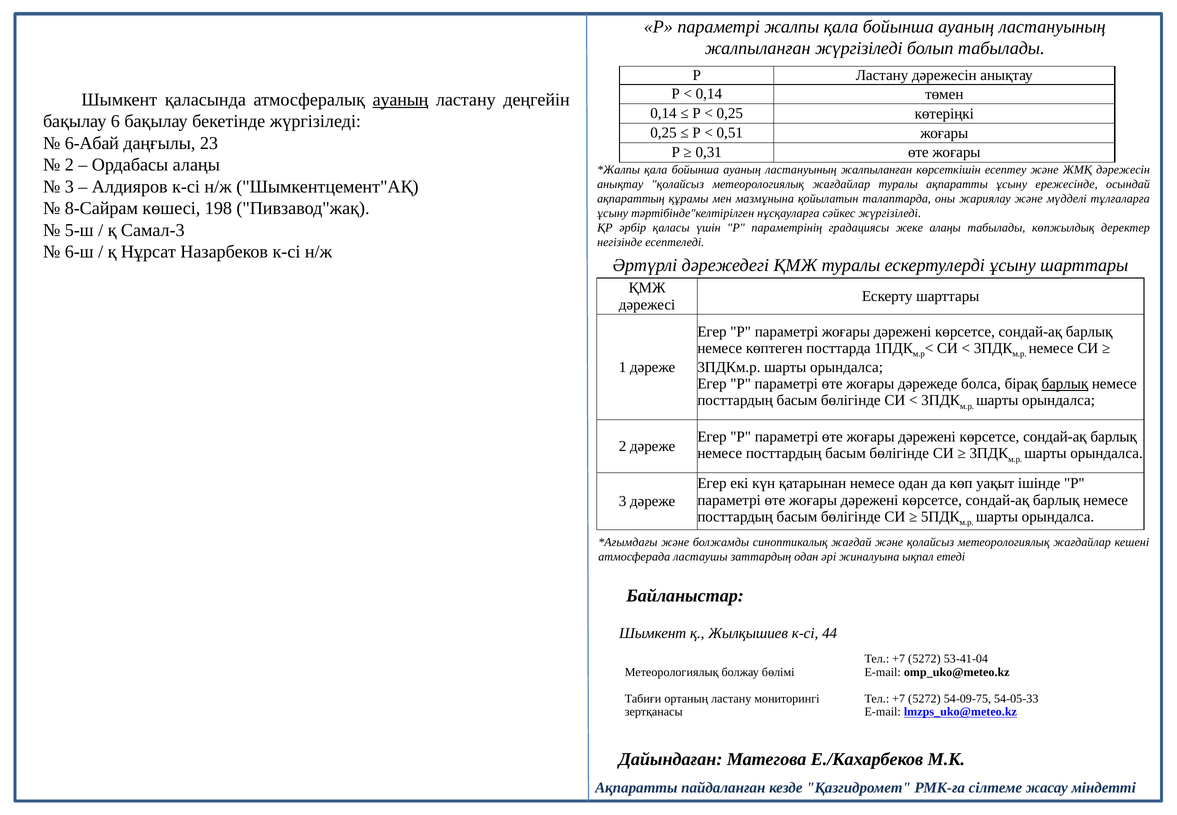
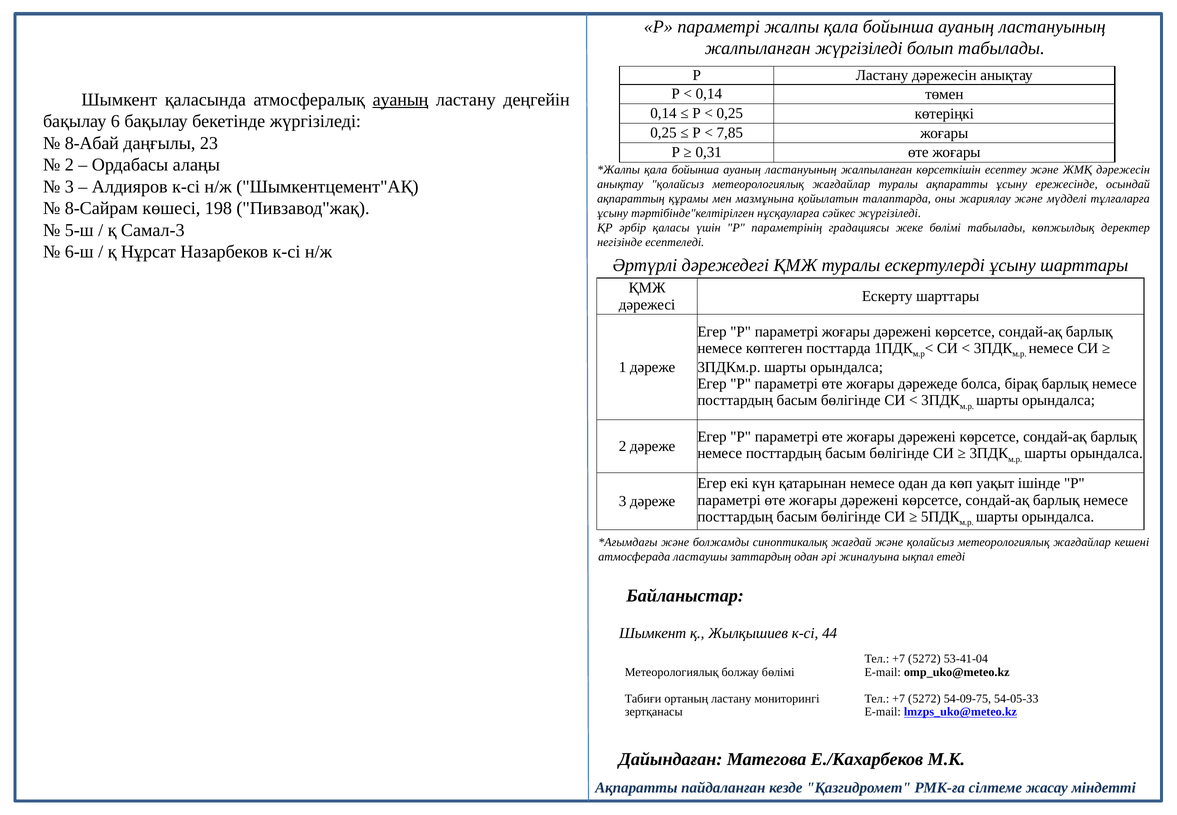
0,51: 0,51 -> 7,85 (730, 133)
6-Абай: 6-Абай -> 8-Абай (92, 143)
жеке алаңы: алаңы -> бөлімі (945, 228)
барлық underline: present -> none (1065, 384)
